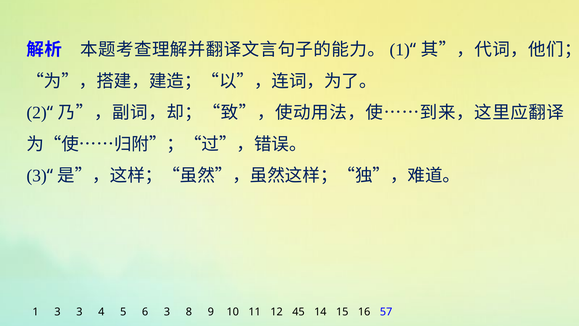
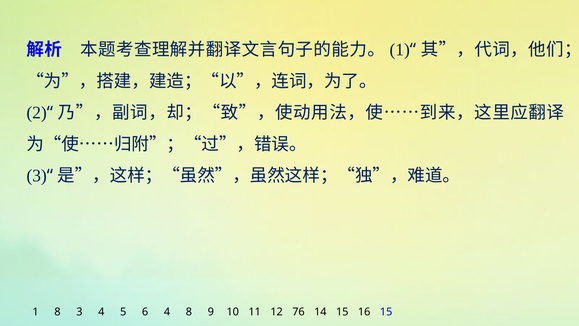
1 3: 3 -> 8 (57, 312)
6 3: 3 -> 4 (167, 312)
45: 45 -> 76 (298, 312)
16 57: 57 -> 15 (386, 312)
